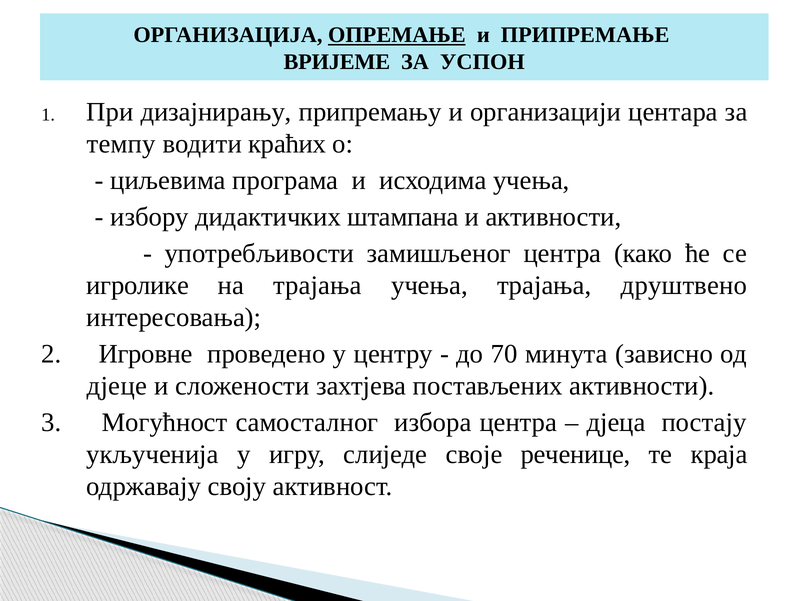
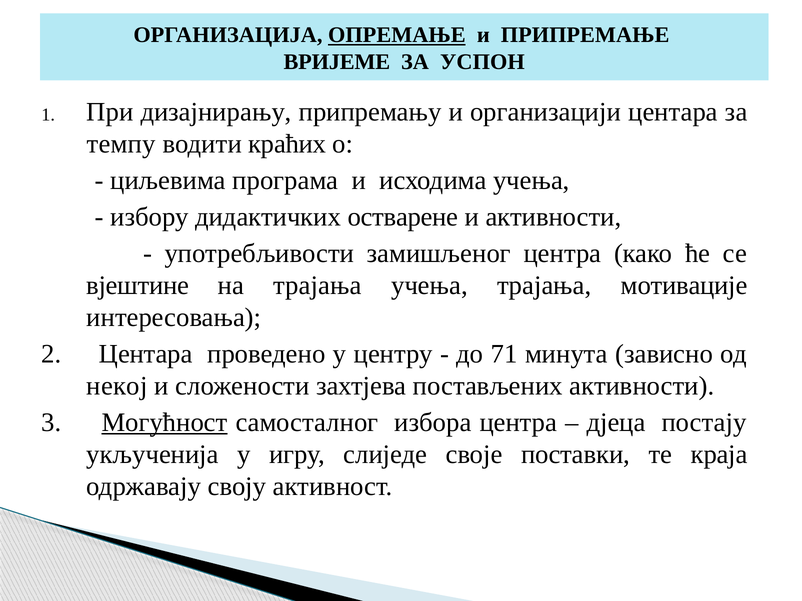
штампана: штампана -> остварене (403, 217)
игролике: игролике -> вјештине (138, 286)
друштвено: друштвено -> мотивације (684, 286)
2 Игровне: Игровне -> Центара (146, 354)
70: 70 -> 71 (504, 354)
дјеце: дјеце -> некој (117, 386)
Могућност underline: none -> present (165, 423)
реченице: реченице -> поставки (576, 455)
